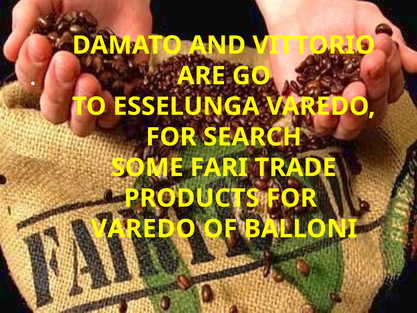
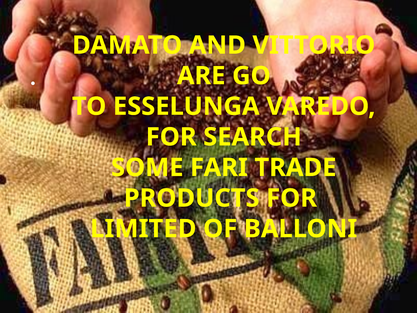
VAREDO: VAREDO -> LIMITED (143, 229)
